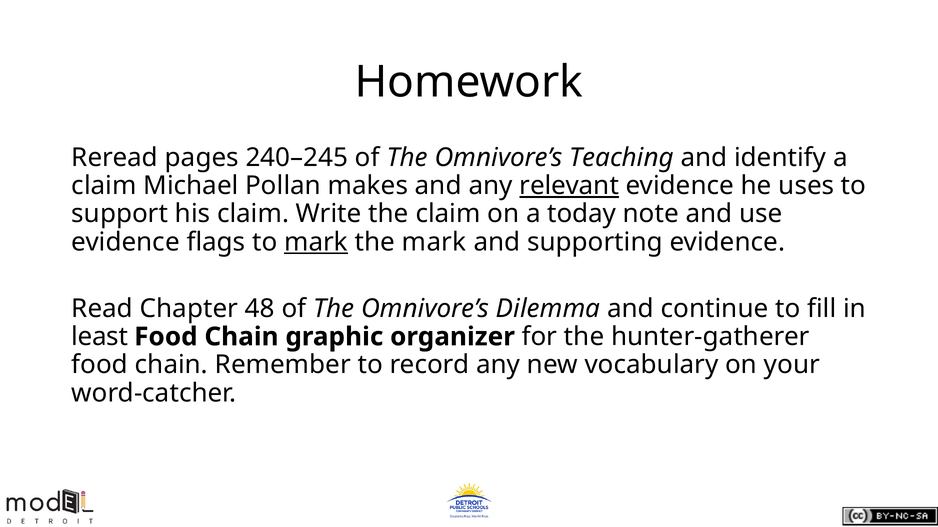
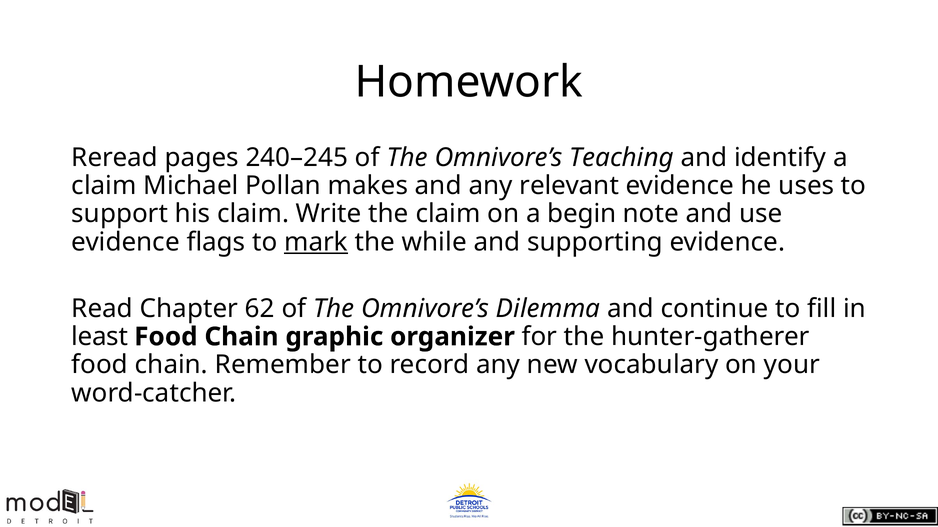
relevant underline: present -> none (569, 186)
today: today -> begin (582, 214)
the mark: mark -> while (434, 242)
48: 48 -> 62 (260, 309)
